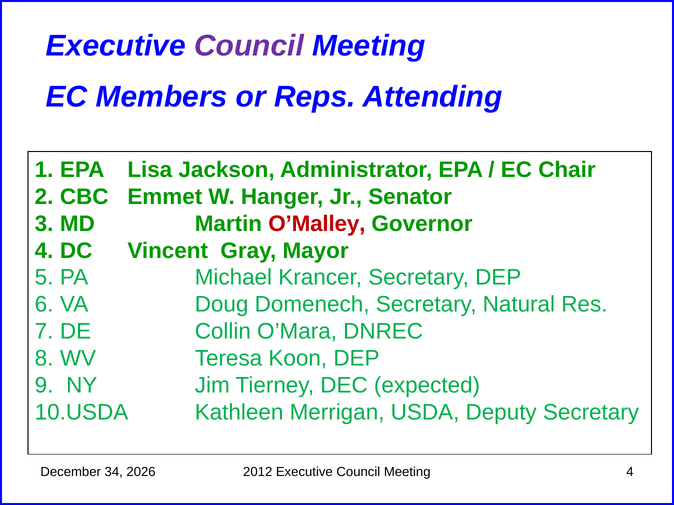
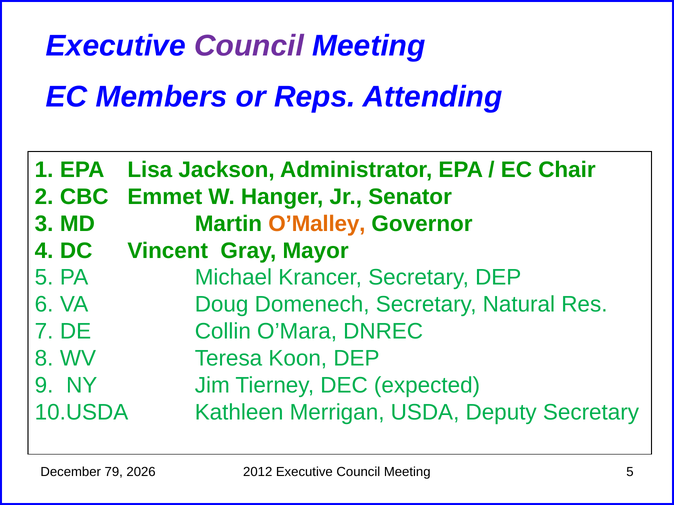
O’Malley colour: red -> orange (317, 224)
34: 34 -> 79 (114, 472)
4: 4 -> 5 (630, 472)
